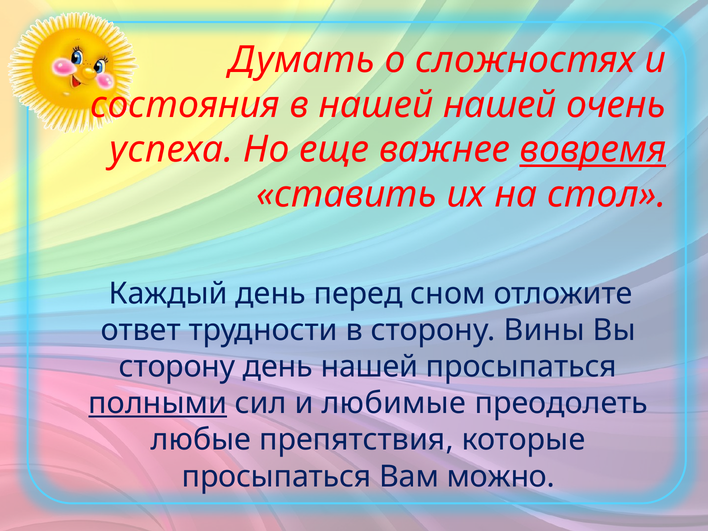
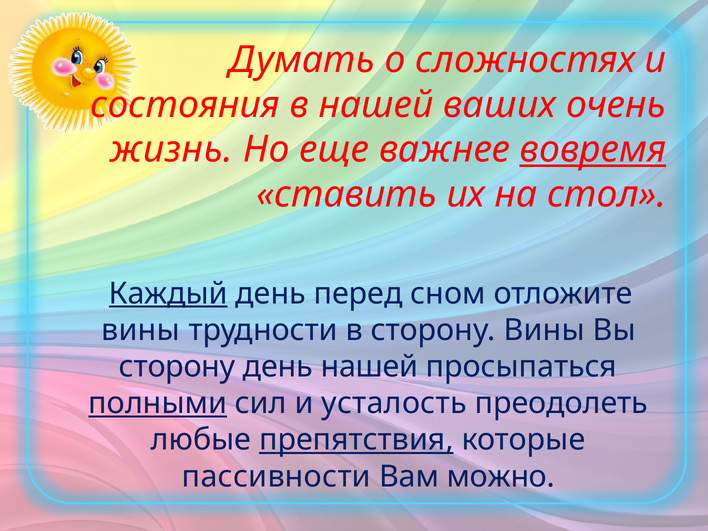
нашей нашей: нашей -> ваших (500, 105)
успеха: успеха -> жизнь (171, 150)
Каждый underline: none -> present (168, 294)
ответ: ответ -> вины (141, 330)
любимые: любимые -> усталость (394, 403)
препятствия underline: none -> present (356, 440)
просыпаться: просыпаться -> пассивности (276, 477)
